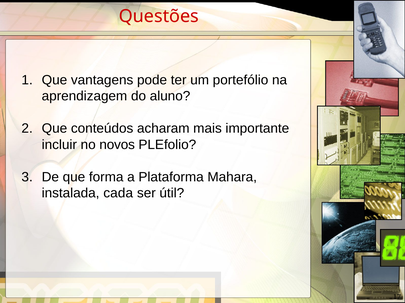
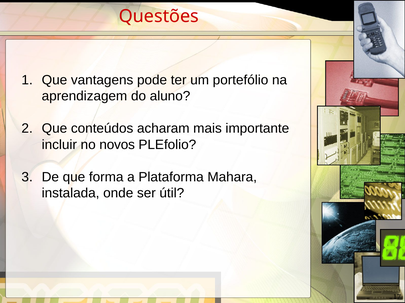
cada: cada -> onde (118, 194)
